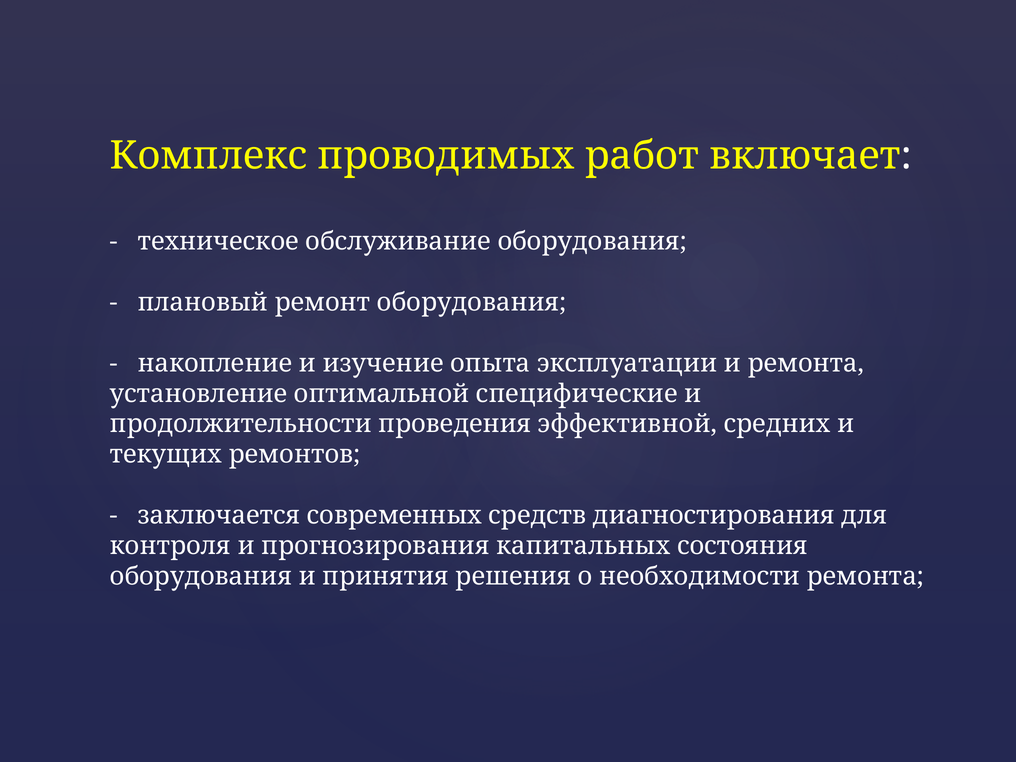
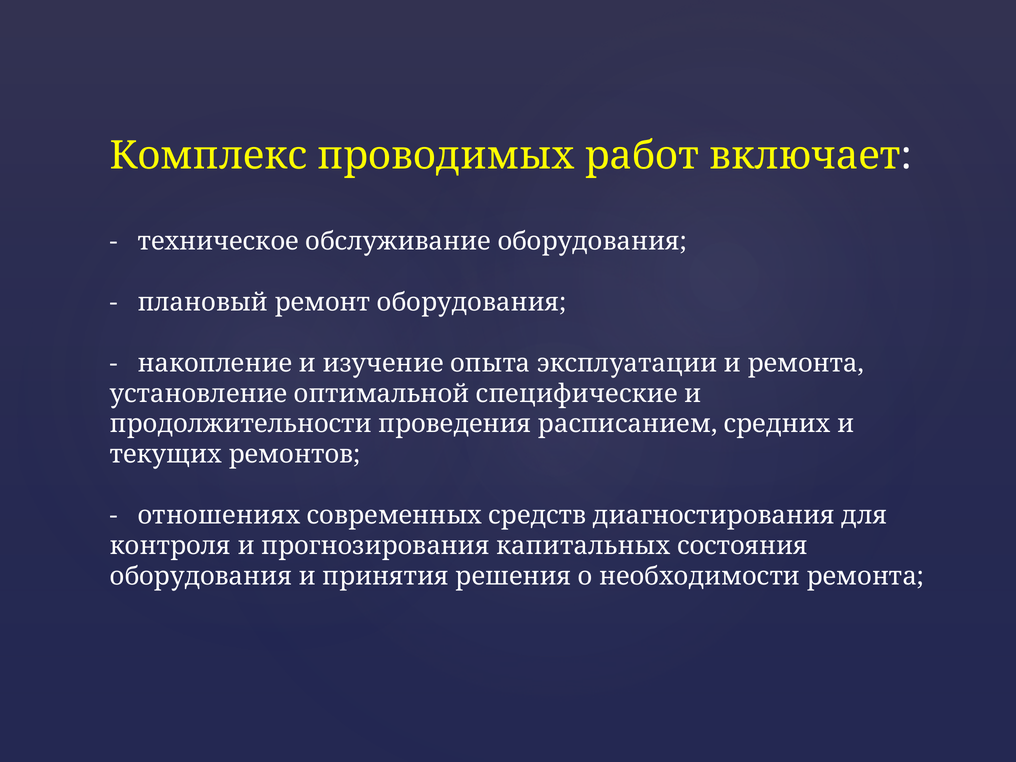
эффективной: эффективной -> расписанием (628, 424)
заключается: заключается -> отношениях (219, 516)
